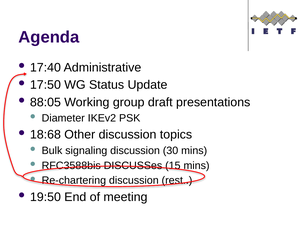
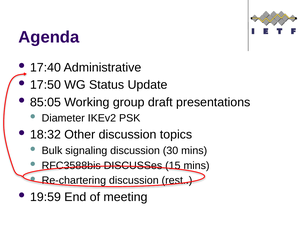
88:05: 88:05 -> 85:05 (45, 102)
18:68: 18:68 -> 18:32 (45, 135)
19:50: 19:50 -> 19:59 (45, 197)
